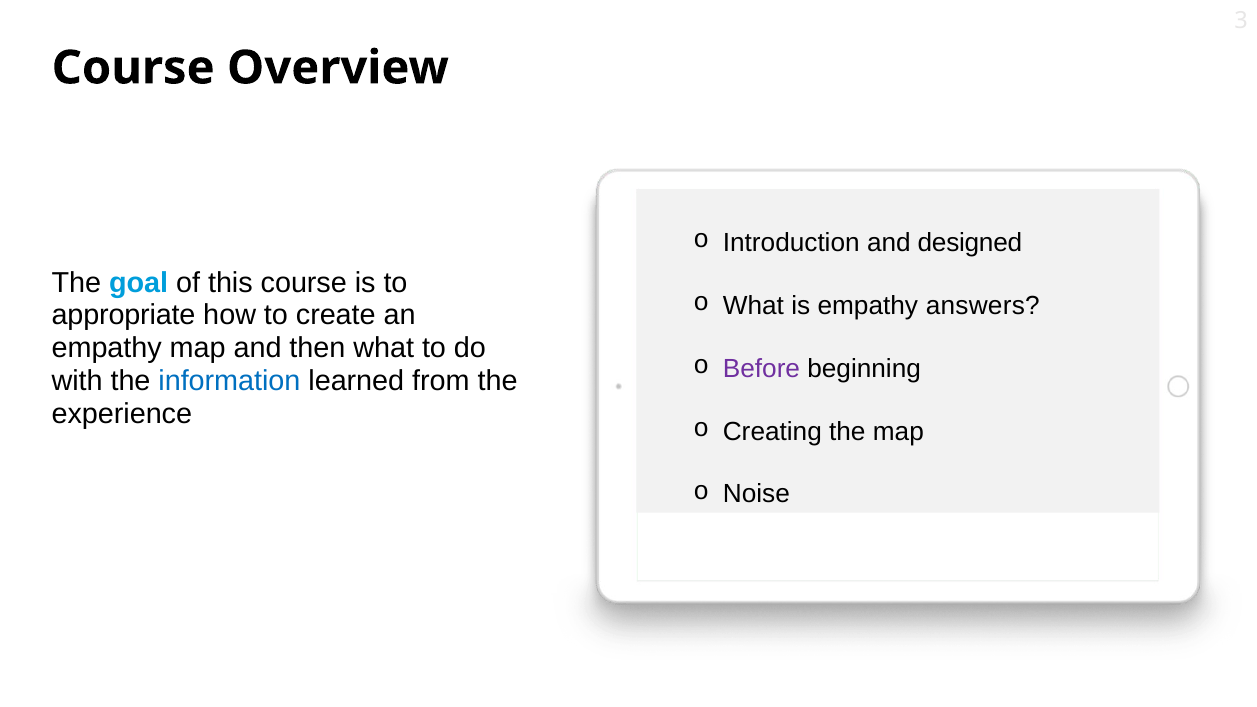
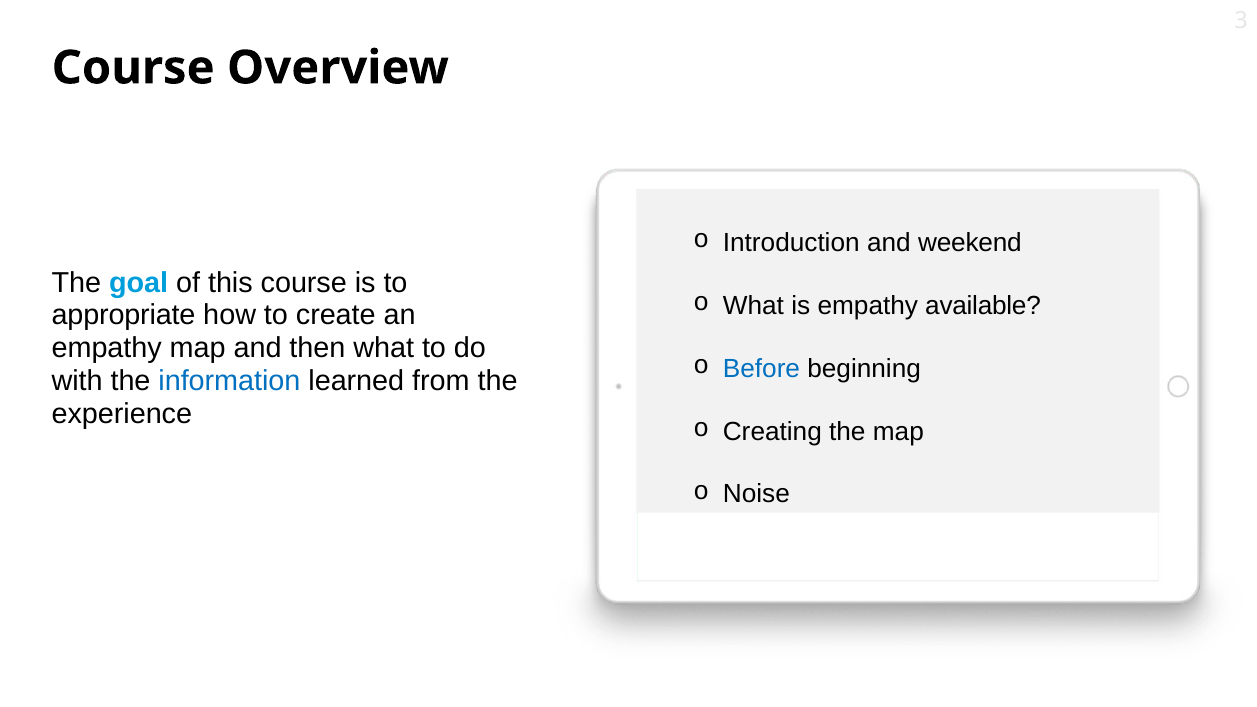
designed: designed -> weekend (970, 243)
answers: answers -> available (983, 306)
Before colour: purple -> blue (761, 369)
